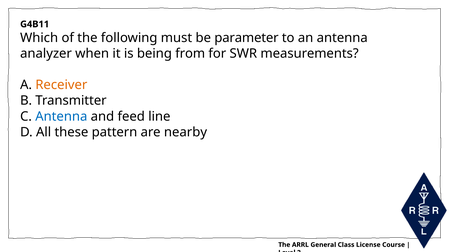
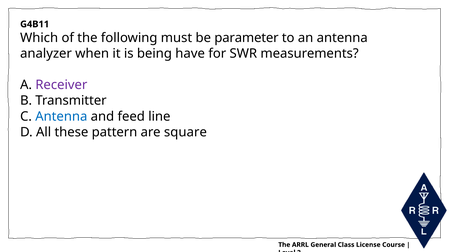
from: from -> have (190, 54)
Receiver colour: orange -> purple (61, 85)
nearby: nearby -> square (185, 132)
